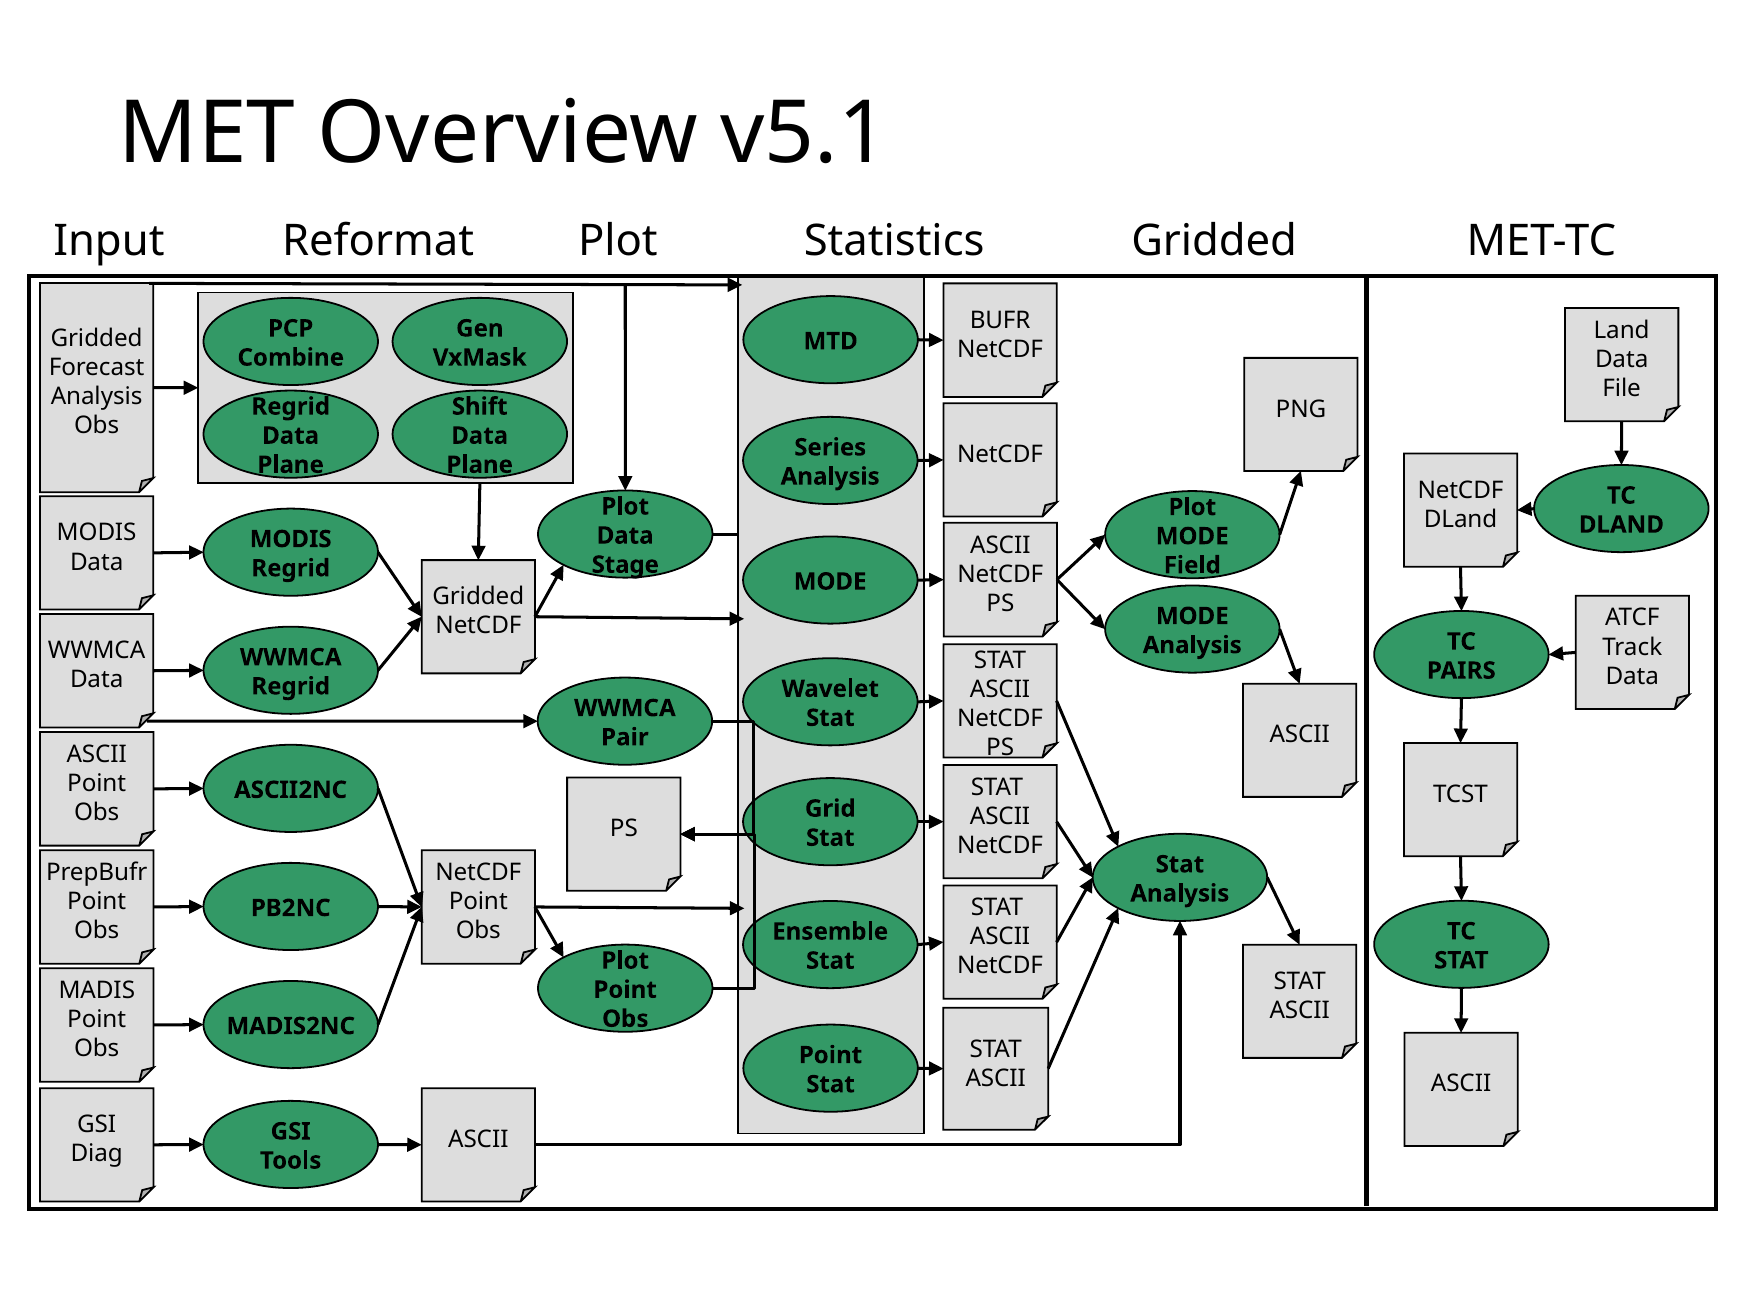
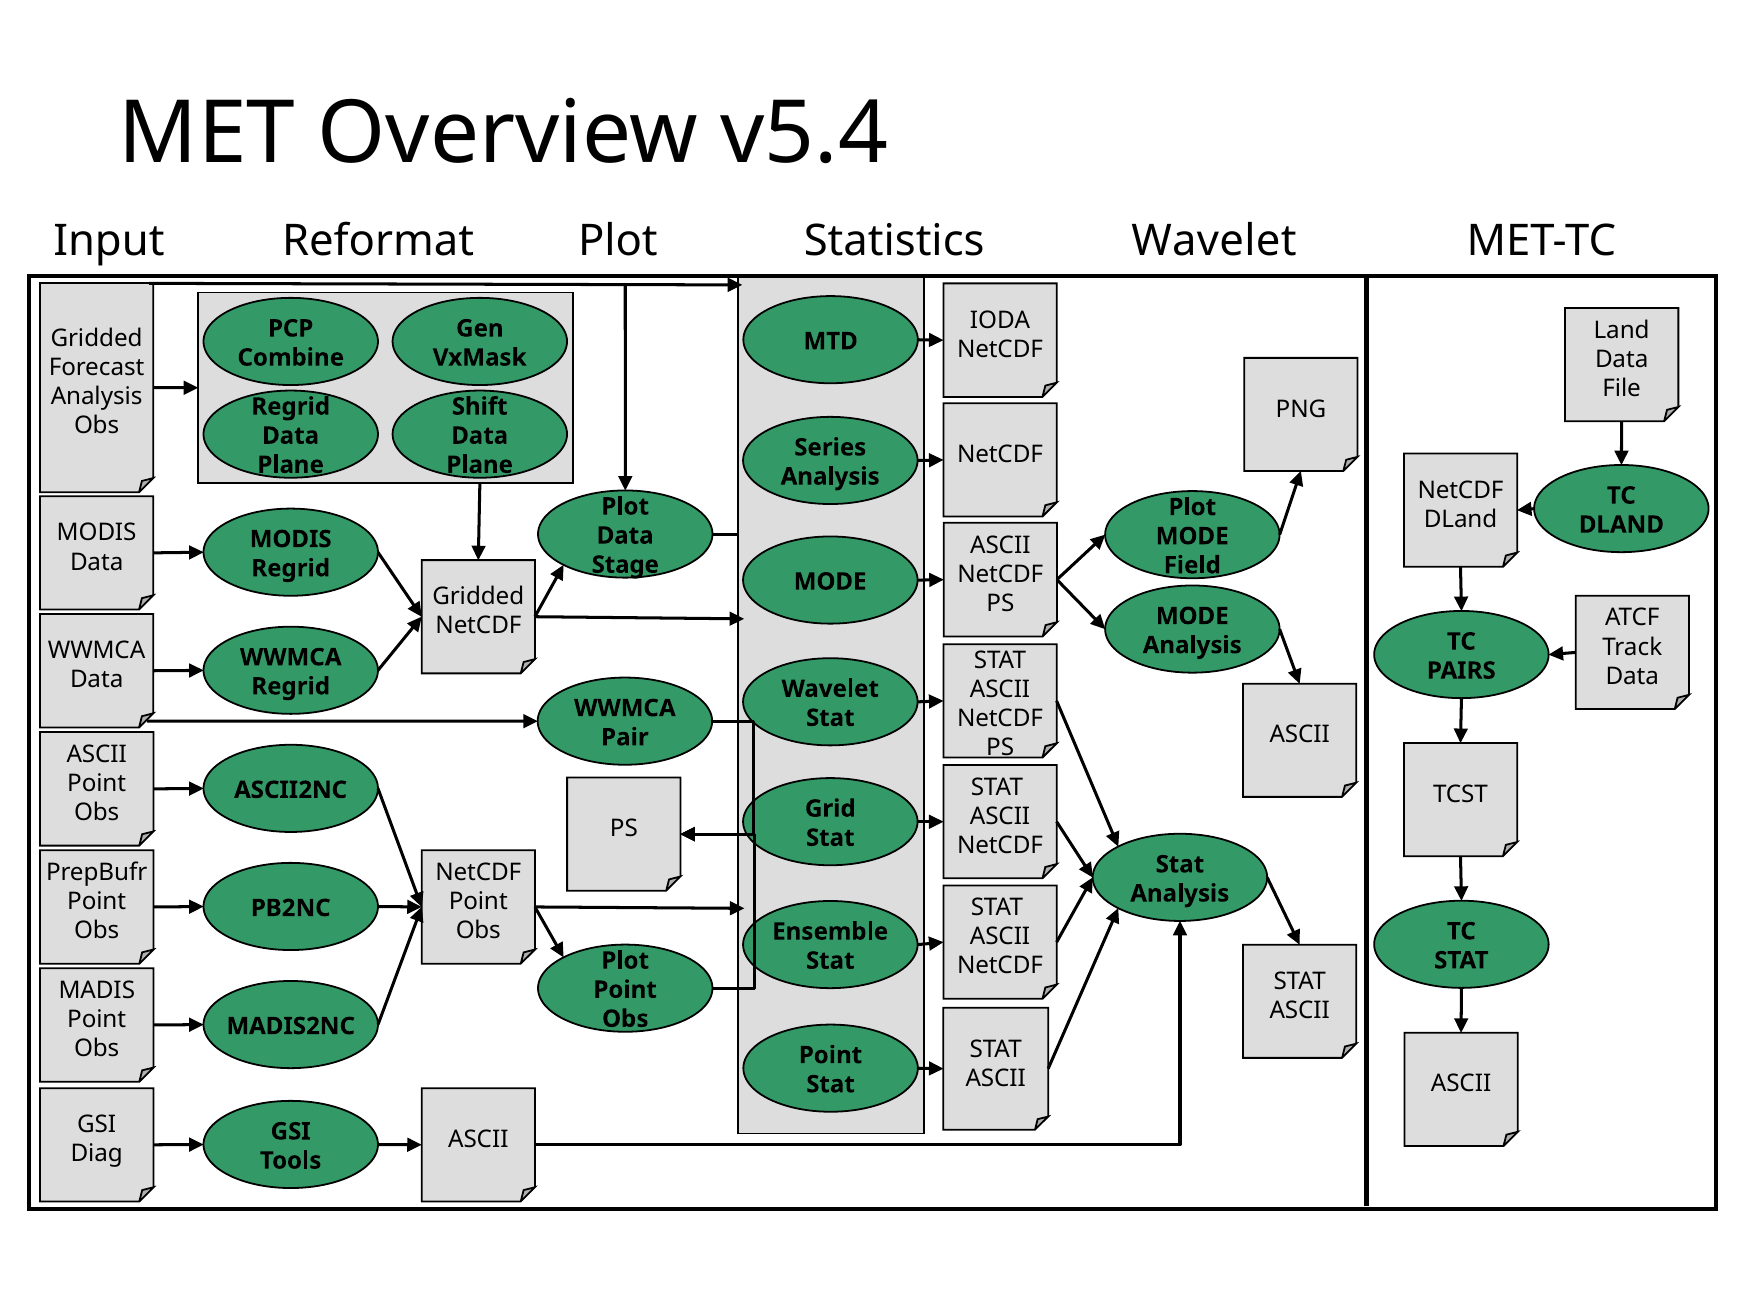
v5.1: v5.1 -> v5.4 (804, 133)
Gridded: Gridded -> Wavelet (1214, 242)
BUFR: BUFR -> IODA (1000, 320)
